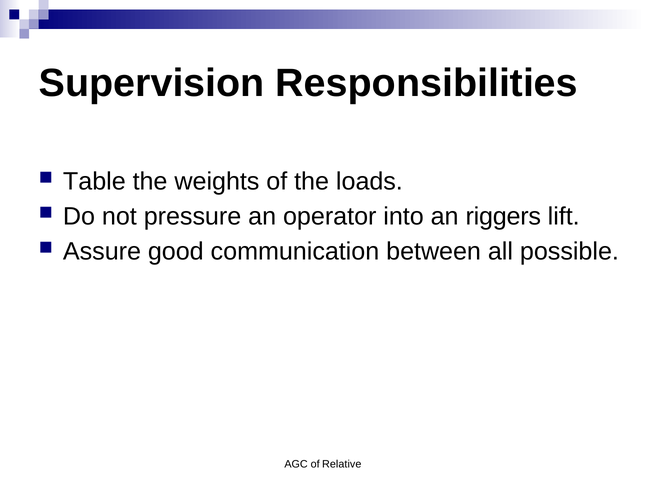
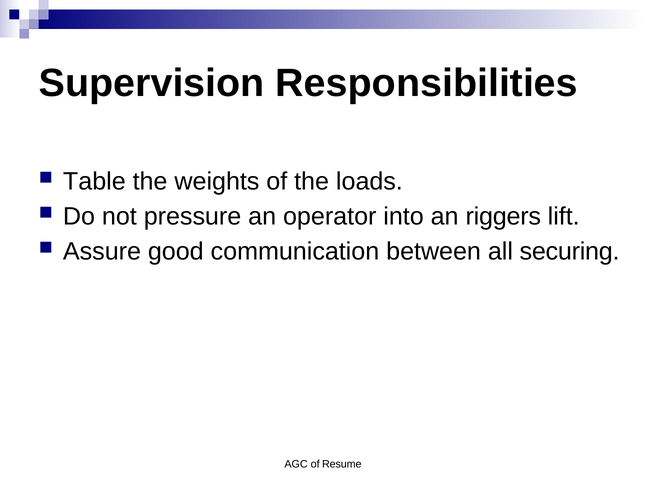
possible: possible -> securing (570, 252)
Relative: Relative -> Resume (342, 465)
